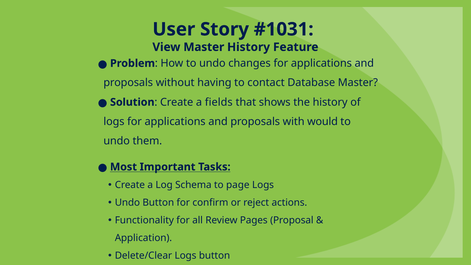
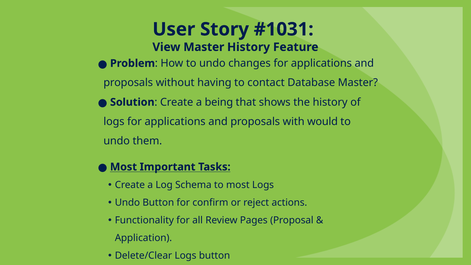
fields: fields -> being (219, 102)
to page: page -> most (238, 185)
